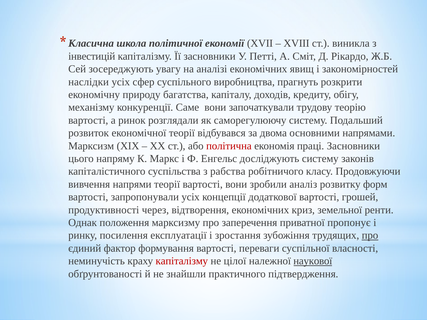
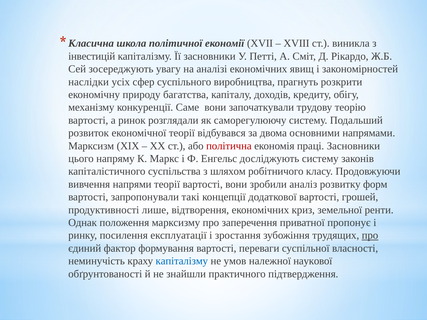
рабства: рабства -> шляхом (228, 172)
запропонували усіх: усіх -> такі (191, 197)
через: через -> лише (155, 210)
капіталізму colour: red -> blue (182, 261)
цілої: цілої -> умов (235, 261)
наукової underline: present -> none (313, 261)
